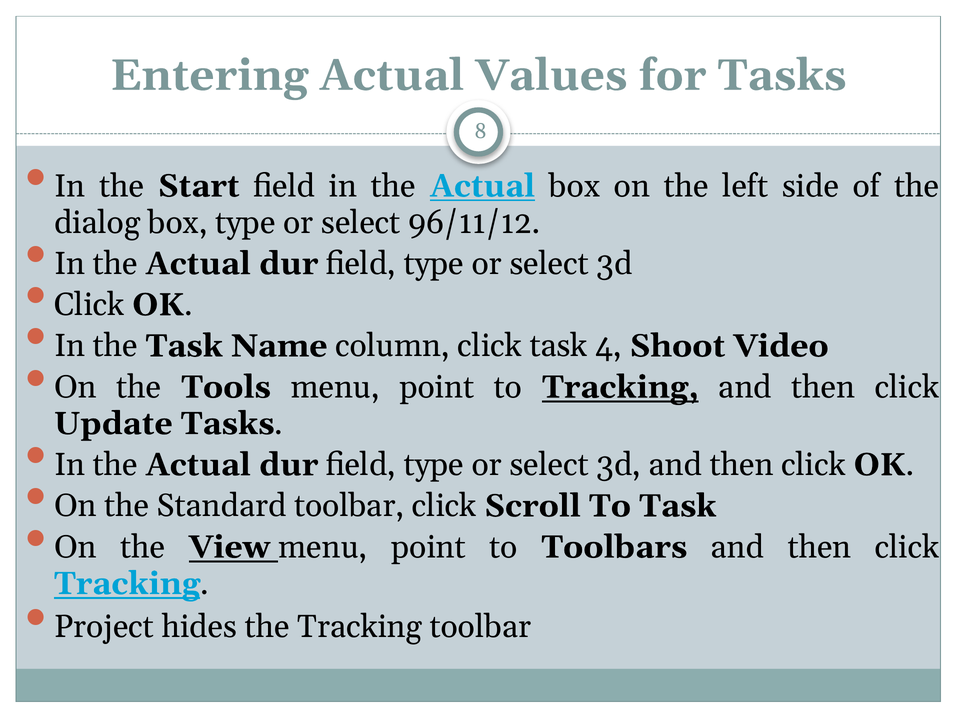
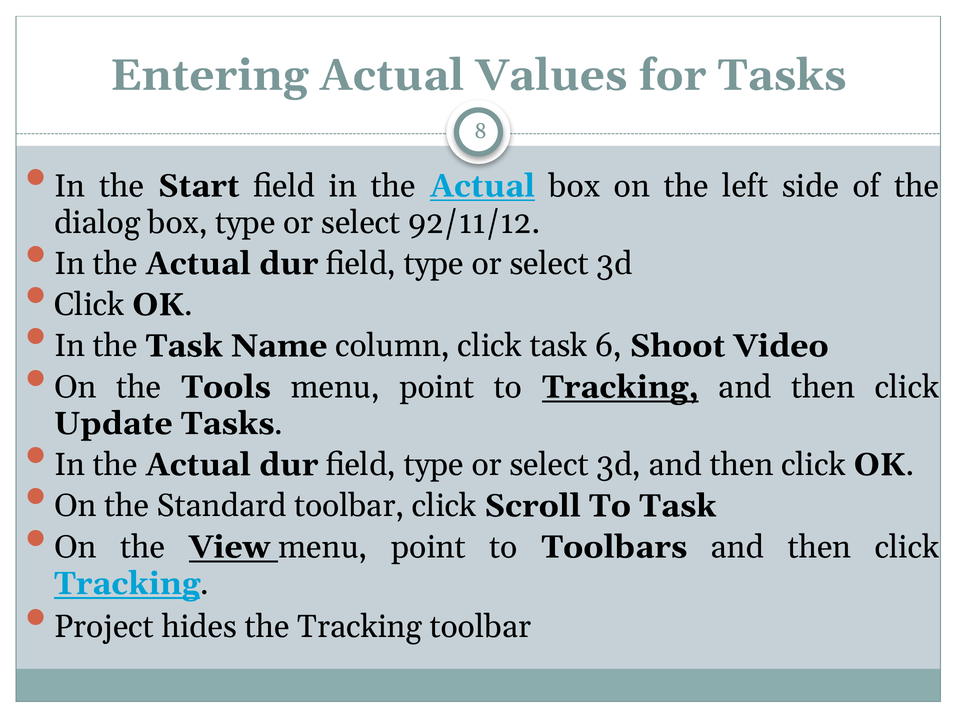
96/11/12: 96/11/12 -> 92/11/12 (474, 222)
4: 4 -> 6 (609, 346)
